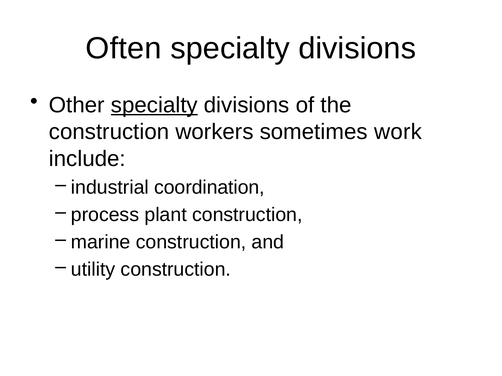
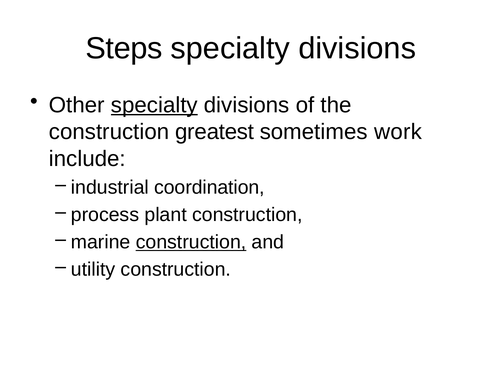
Often: Often -> Steps (124, 49)
workers: workers -> greatest (215, 132)
construction underline: none -> present (191, 242)
